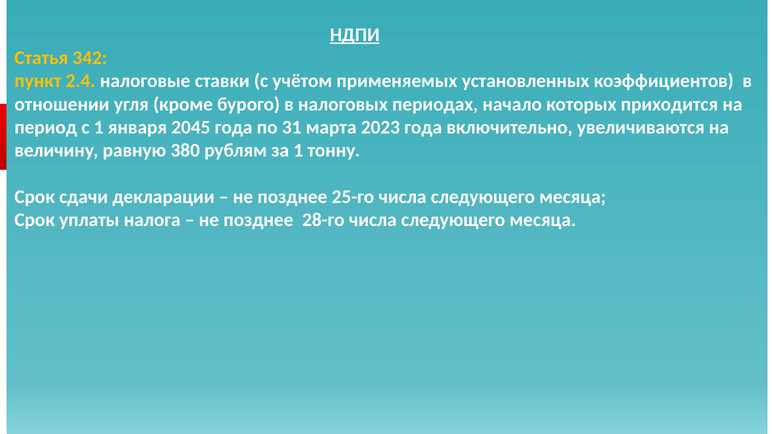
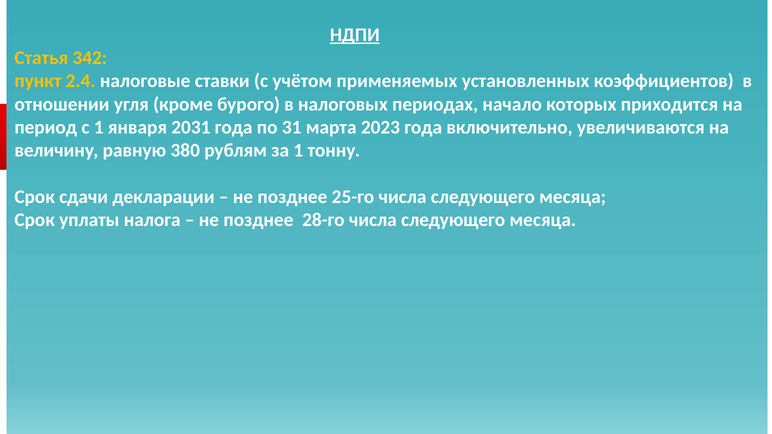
2045: 2045 -> 2031 (191, 127)
